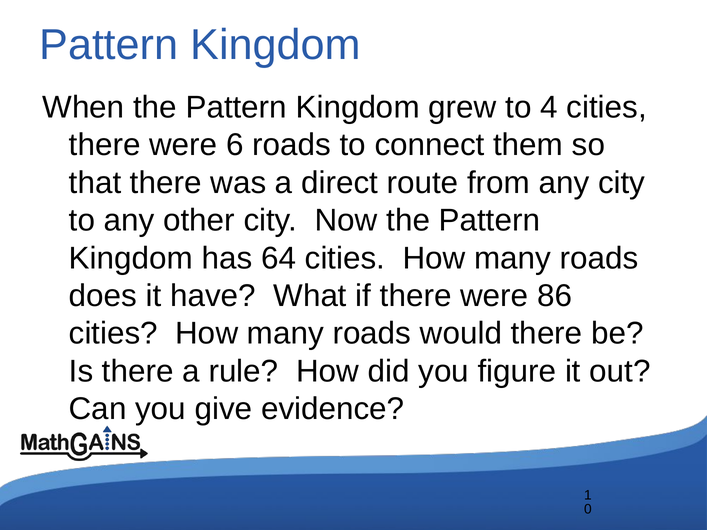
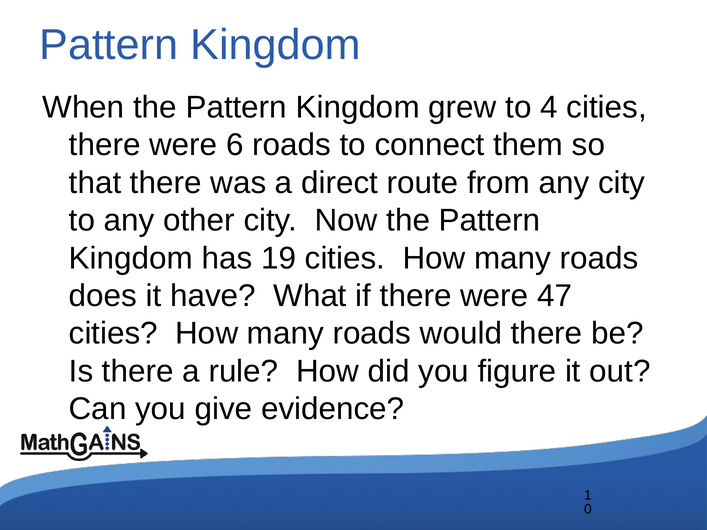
64: 64 -> 19 (279, 258)
86: 86 -> 47 (555, 296)
